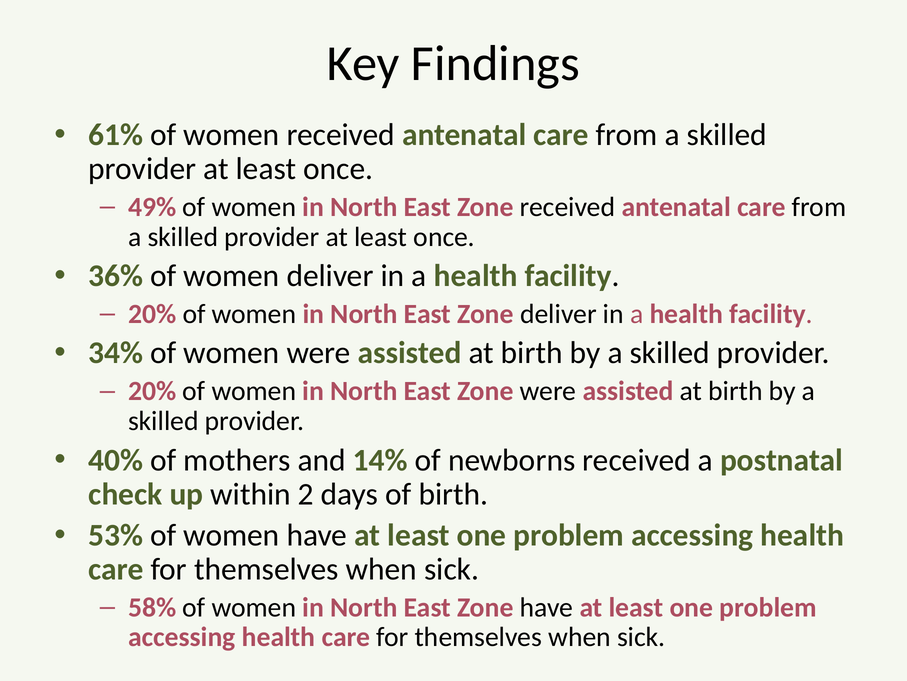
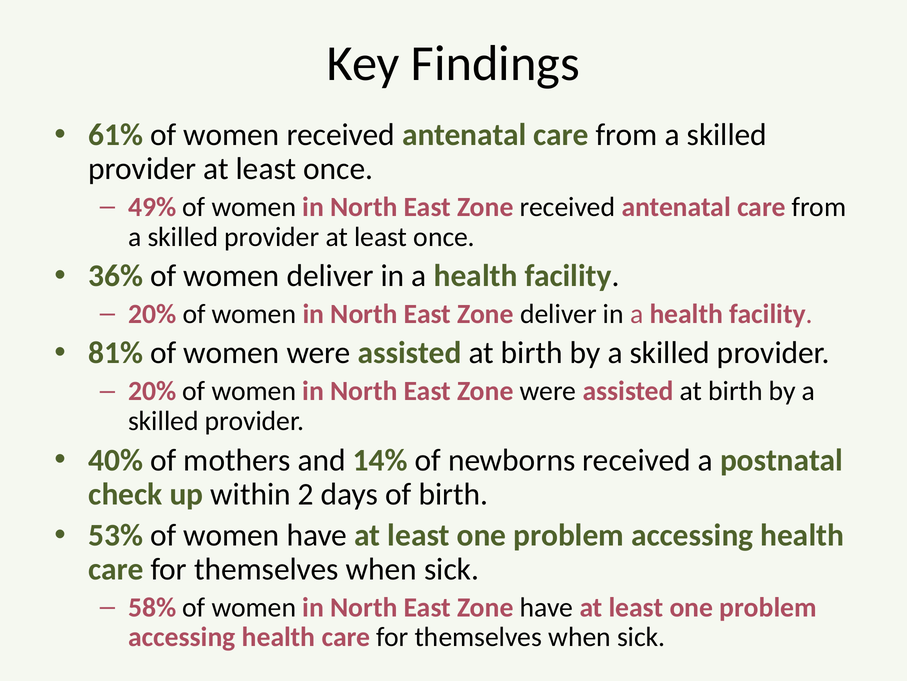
34%: 34% -> 81% (116, 353)
